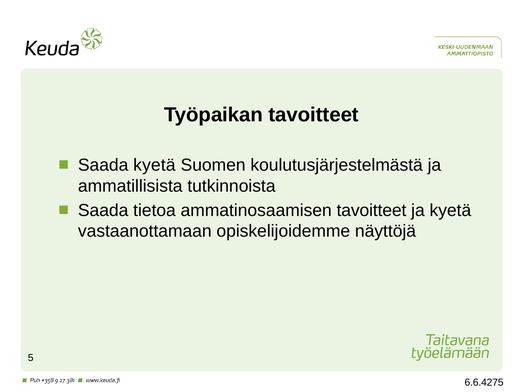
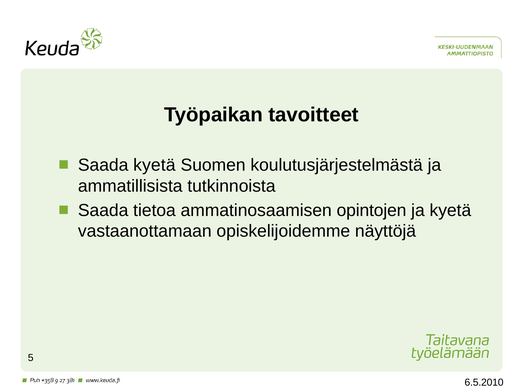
ammatinosaamisen tavoitteet: tavoitteet -> opintojen (372, 210)
6.6.4275: 6.6.4275 -> 6.5.2010 (484, 383)
